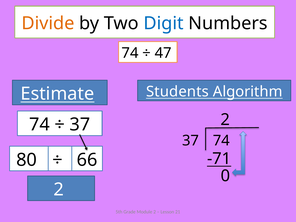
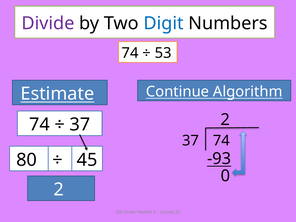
Divide colour: orange -> purple (48, 23)
47: 47 -> 53 (163, 53)
Students: Students -> Continue (178, 92)
-71: -71 -> -93 (219, 159)
66: 66 -> 45 (87, 160)
